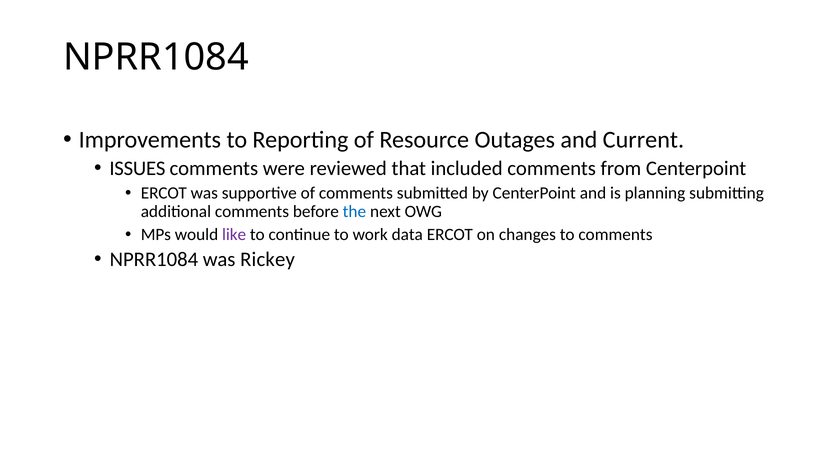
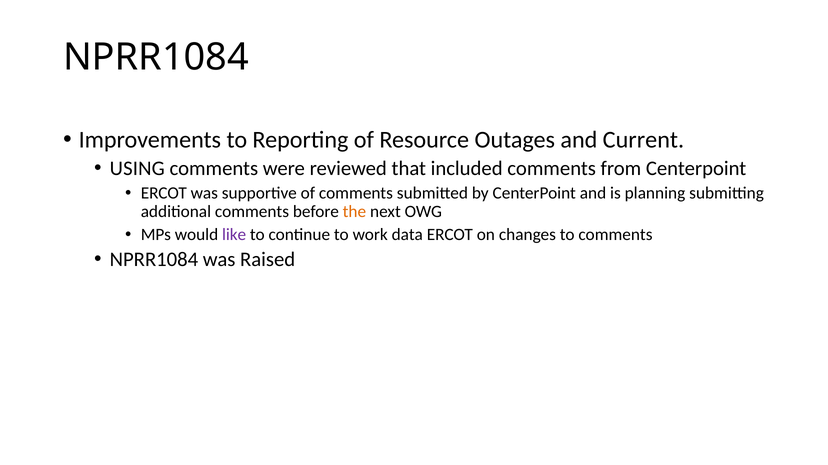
ISSUES: ISSUES -> USING (137, 169)
the colour: blue -> orange (354, 212)
Rickey: Rickey -> Raised (268, 260)
